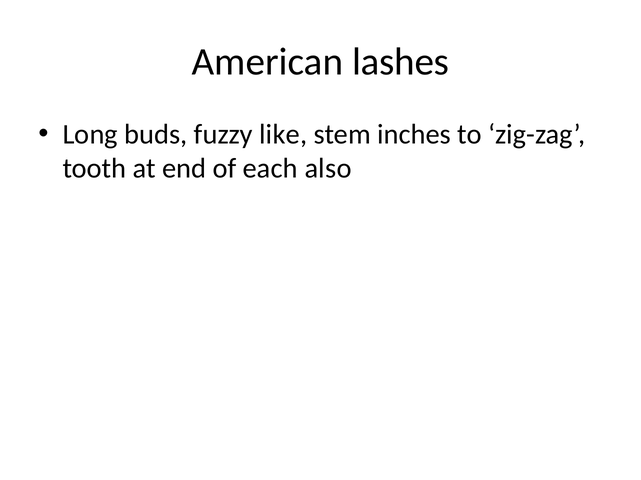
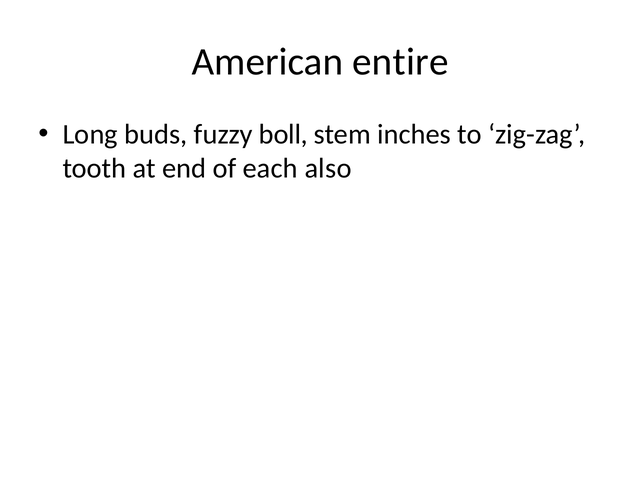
lashes: lashes -> entire (400, 62)
like: like -> boll (283, 134)
